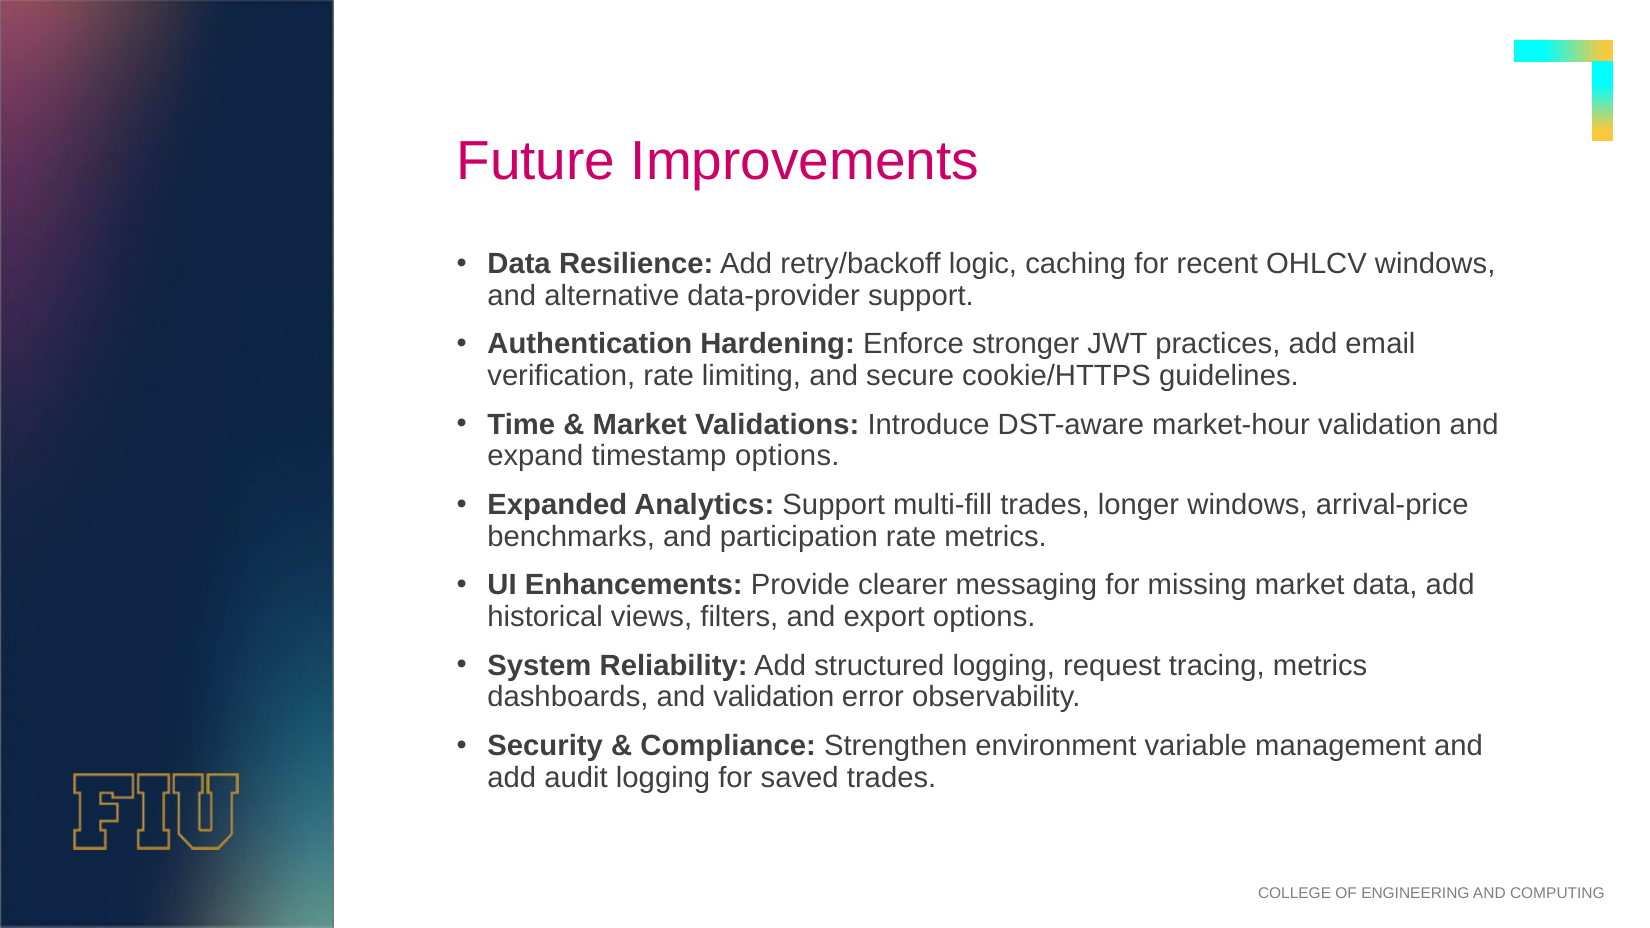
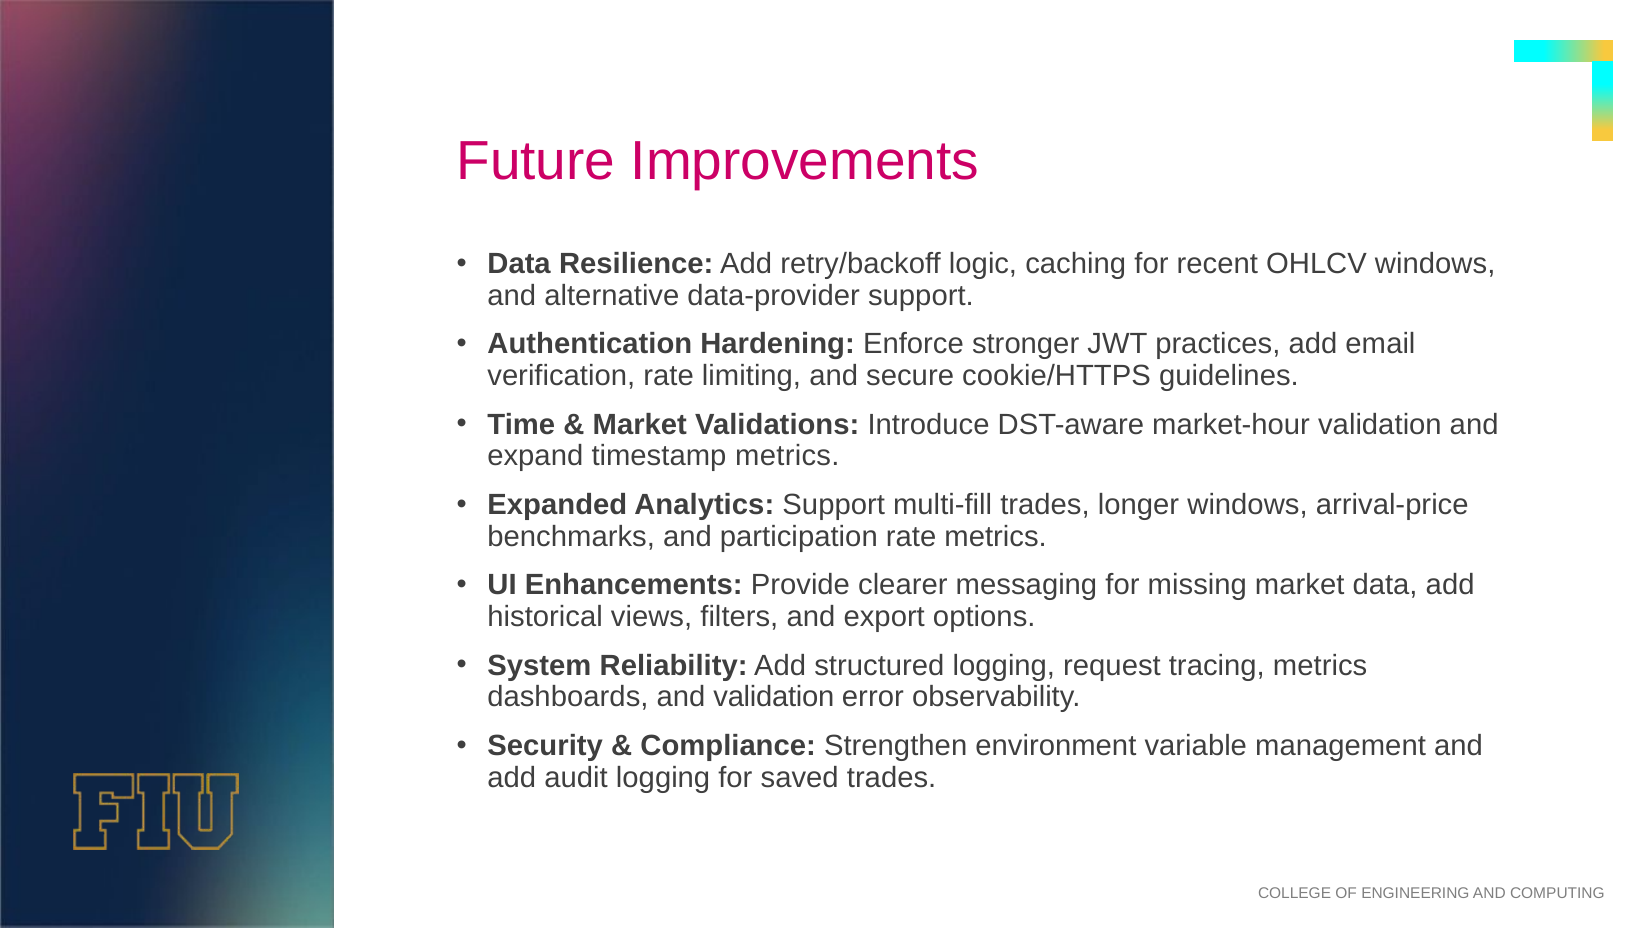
timestamp options: options -> metrics (787, 456)
